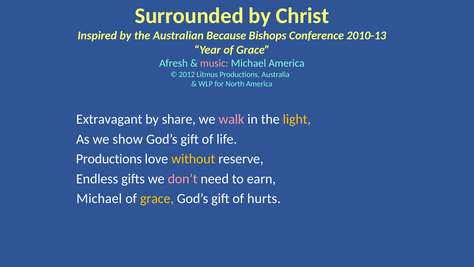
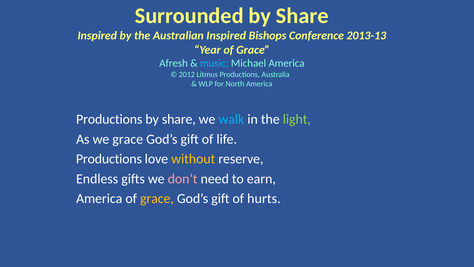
Surrounded by Christ: Christ -> Share (302, 16)
Australian Because: Because -> Inspired (226, 35)
2010-13: 2010-13 -> 2013-13 (366, 35)
music colour: pink -> light blue (214, 63)
Extravagant: Extravagant -> Productions (109, 119)
walk colour: pink -> light blue (231, 119)
light colour: yellow -> light green (297, 119)
we show: show -> grace (128, 139)
Michael: Michael -> America (99, 198)
